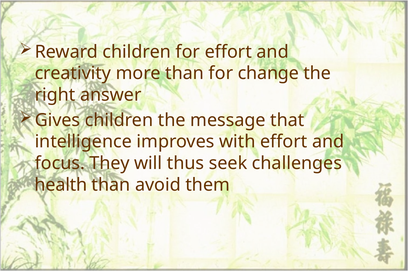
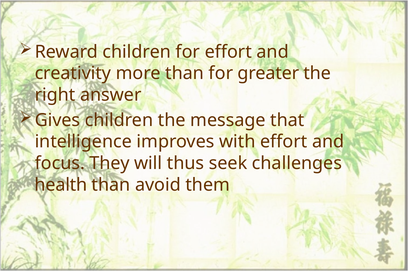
change: change -> greater (268, 73)
